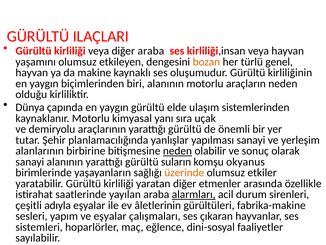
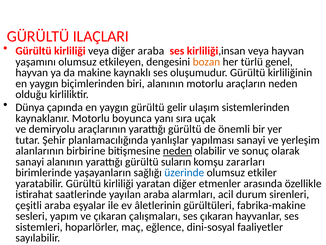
elde: elde -> gelir (177, 107)
kimyasal: kimyasal -> boyunca (132, 118)
okyanus: okyanus -> zararları (246, 161)
üzerinde colour: orange -> blue (184, 172)
alarmları underline: present -> none (194, 194)
çeşitli adıyla: adıyla -> araba (58, 205)
ve eşyalar: eşyalar -> çıkaran (110, 216)
